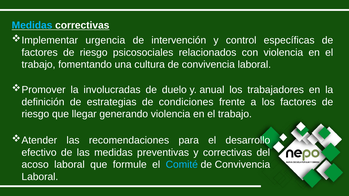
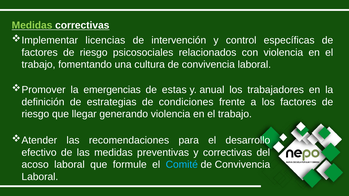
Medidas colour: light blue -> light green (32, 25)
urgencia: urgencia -> licencias (105, 40)
involucradas: involucradas -> emergencias (112, 90)
duelo: duelo -> estas (174, 90)
